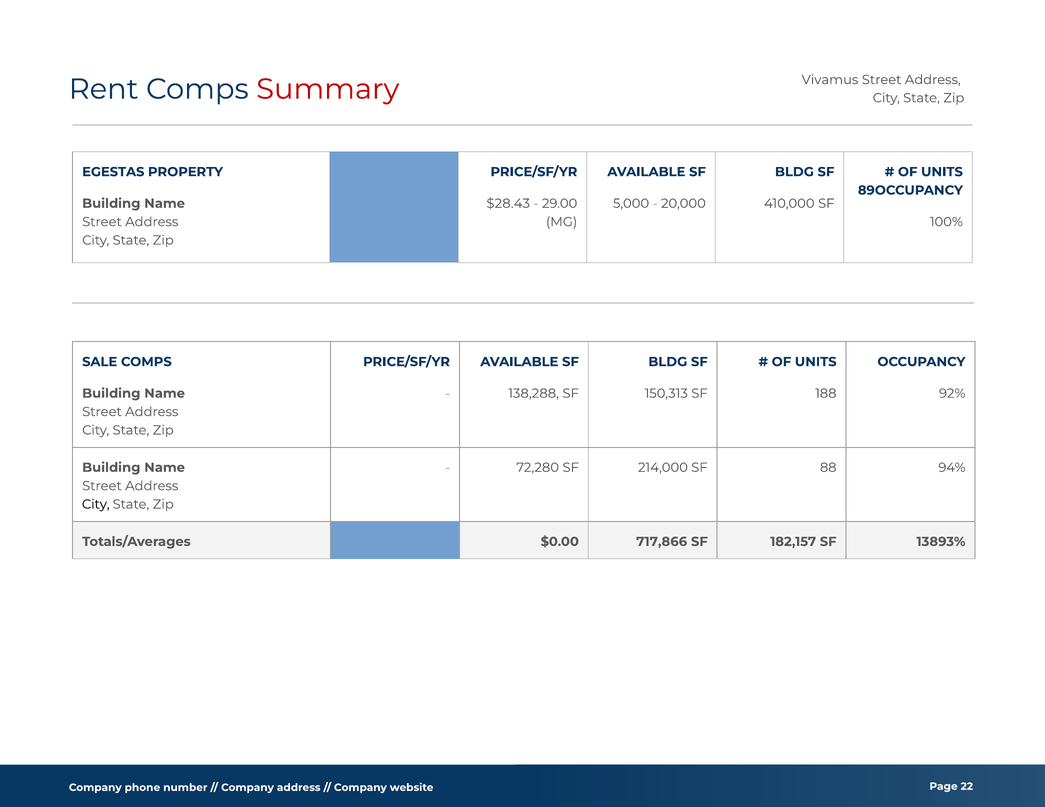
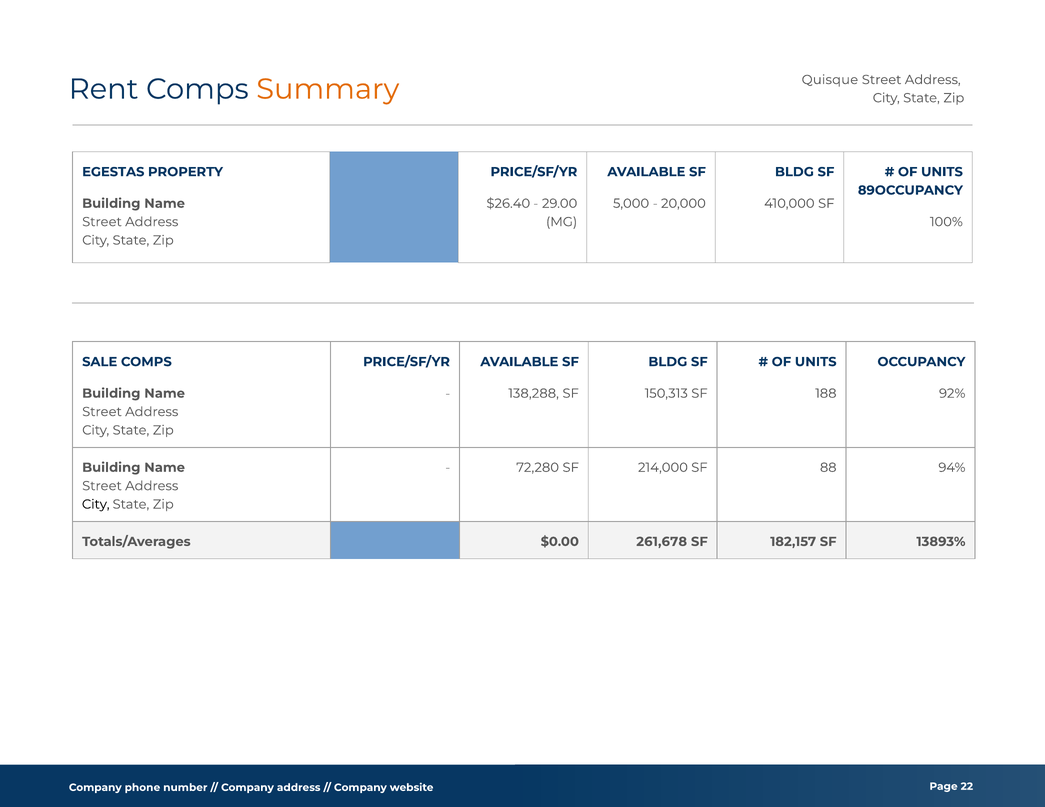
Vivamus: Vivamus -> Quisque (830, 80)
Summary colour: red -> orange (328, 89)
$28.43: $28.43 -> $26.40 (508, 204)
717,866: 717,866 -> 261,678 (662, 542)
